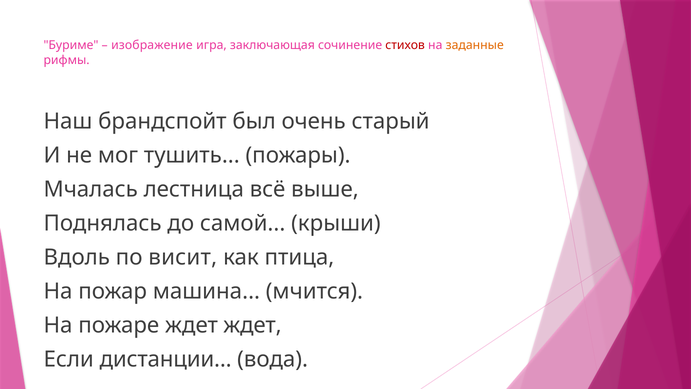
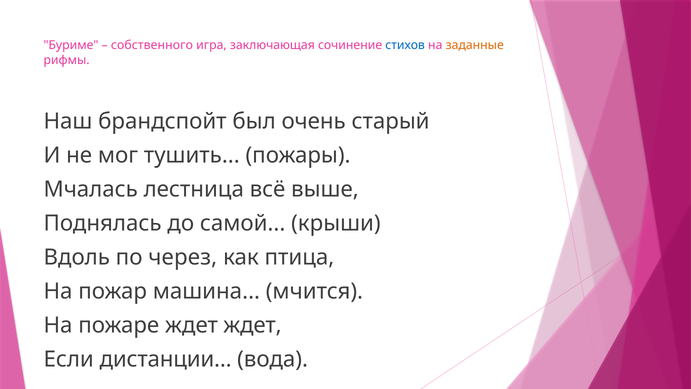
изображение: изображение -> собственного (152, 45)
стихов colour: red -> blue (405, 45)
висит: висит -> через (183, 257)
